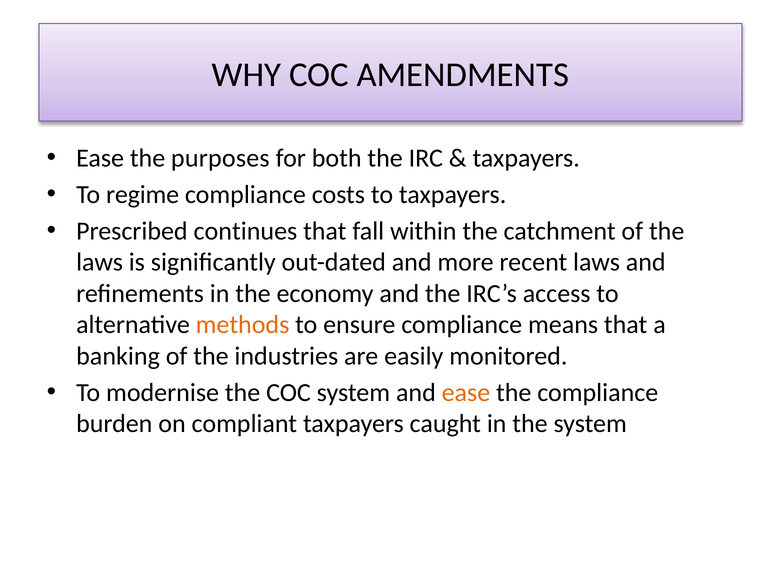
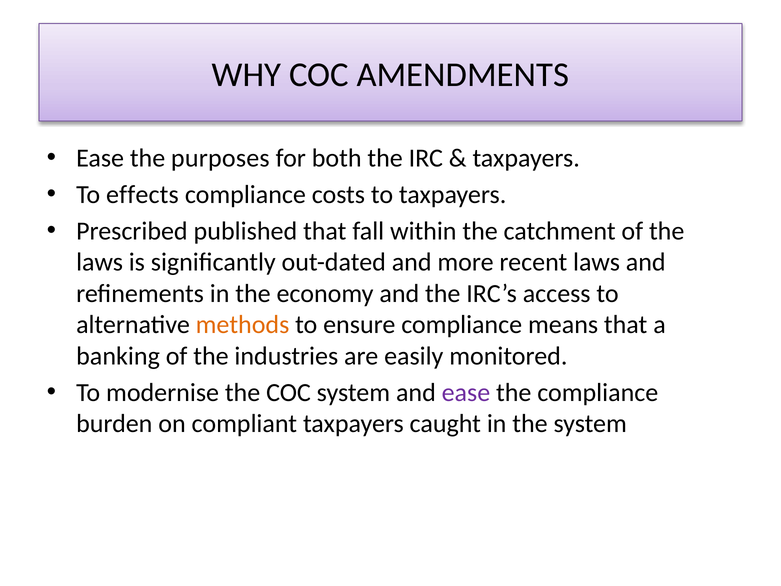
regime: regime -> effects (142, 194)
continues: continues -> published (245, 231)
ease colour: orange -> purple (466, 392)
